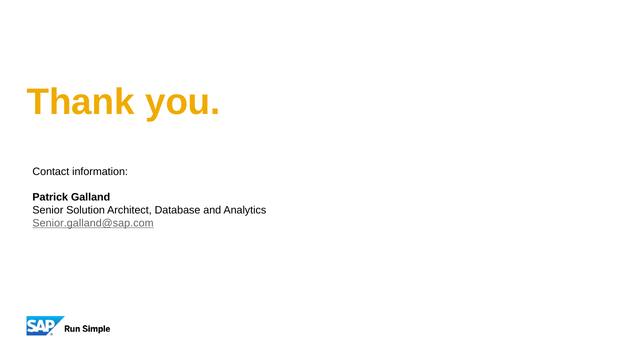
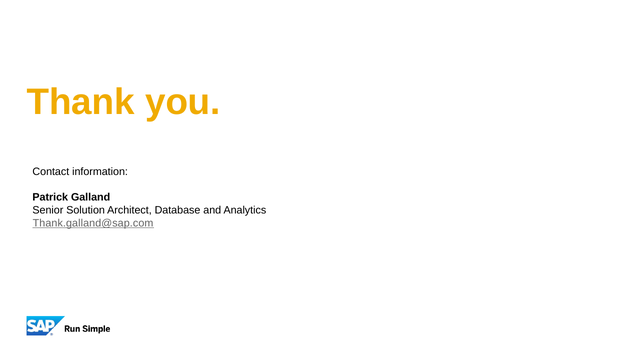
Senior.galland@sap.com: Senior.galland@sap.com -> Thank.galland@sap.com (93, 223)
